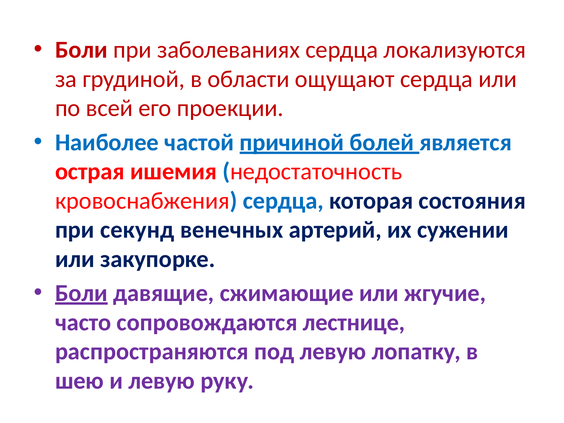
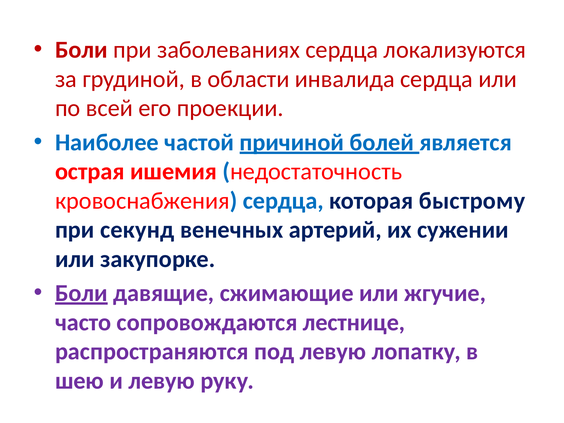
ощущают: ощущают -> инвалида (345, 79)
состояния: состояния -> быстрому (472, 201)
